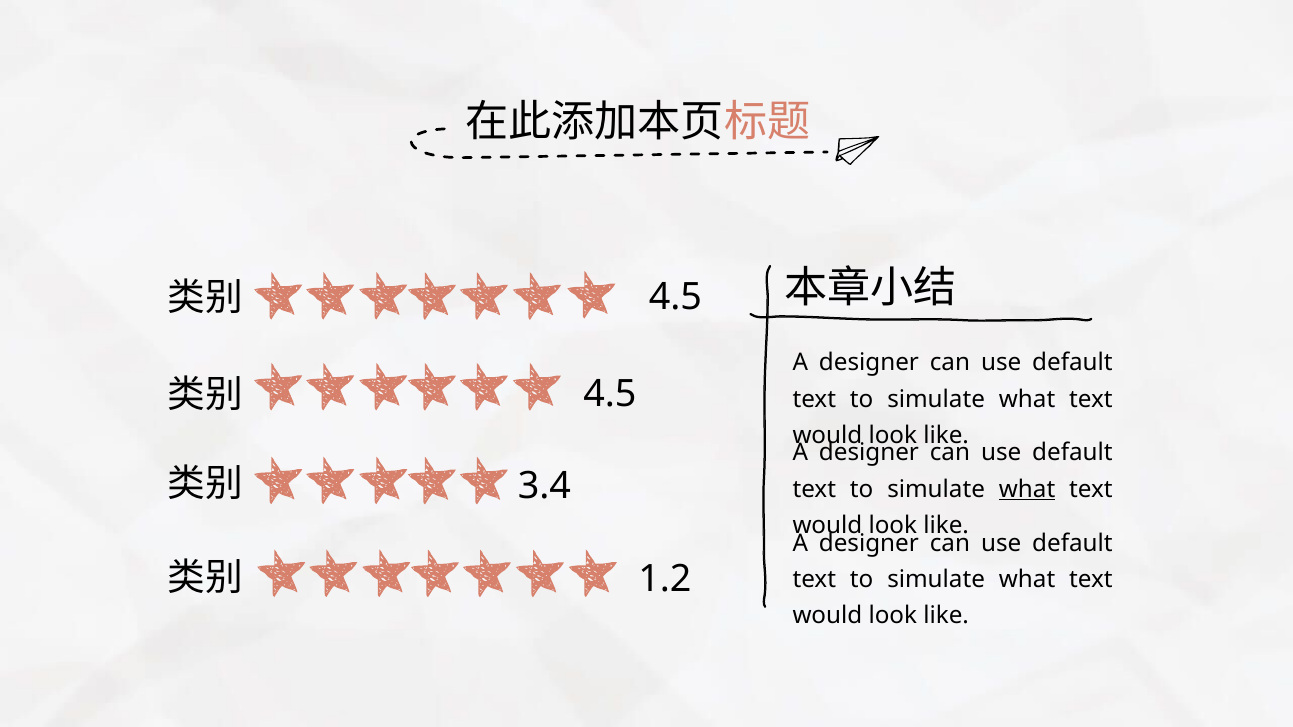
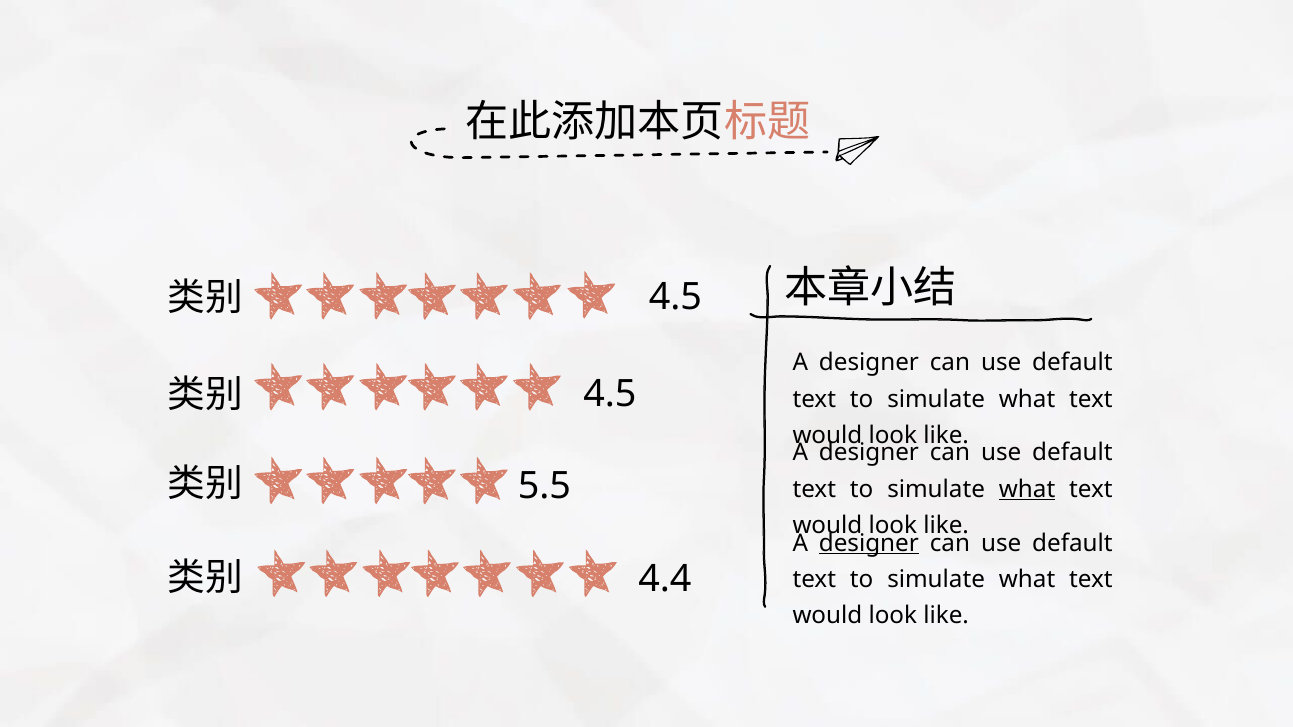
3.4: 3.4 -> 5.5 (544, 487)
designer underline: none -> present (869, 543)
1.2: 1.2 -> 4.4 (665, 579)
